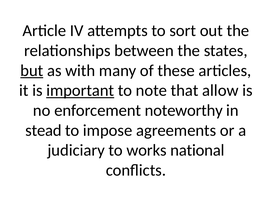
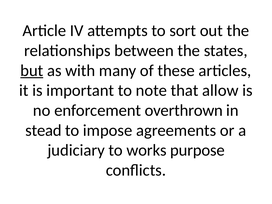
important underline: present -> none (80, 90)
noteworthy: noteworthy -> overthrown (184, 110)
national: national -> purpose (197, 150)
